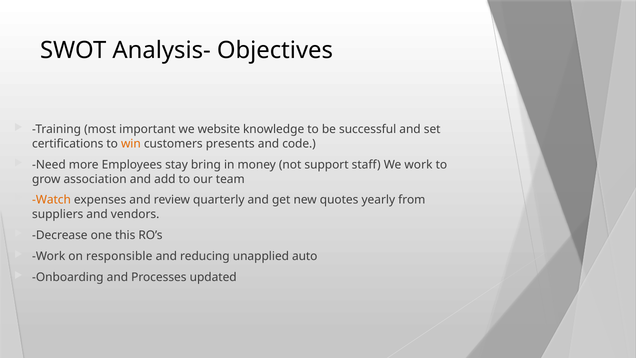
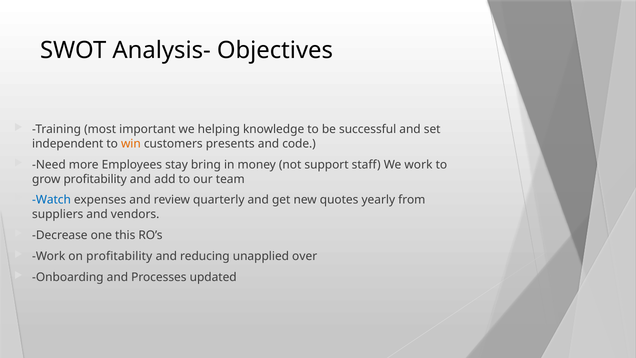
website: website -> helping (219, 129)
certifications: certifications -> independent (68, 144)
grow association: association -> profitability (95, 179)
Watch colour: orange -> blue (52, 200)
on responsible: responsible -> profitability (119, 256)
auto: auto -> over (305, 256)
